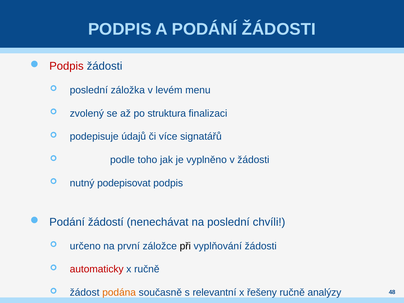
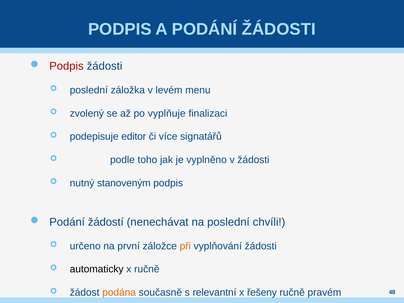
struktura: struktura -> vyplňuje (167, 113)
údajů: údajů -> editor (134, 137)
podepisovat: podepisovat -> stanoveným (124, 183)
při colour: black -> orange (185, 246)
automaticky colour: red -> black (97, 269)
analýzy: analýzy -> pravém (324, 293)
